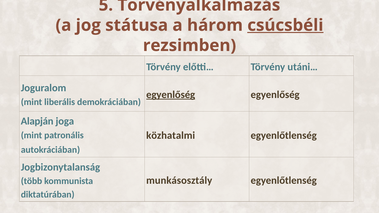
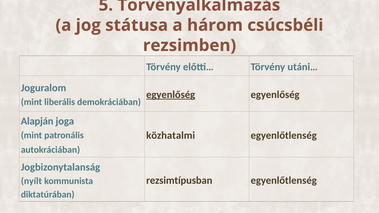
csúcsbéli underline: present -> none (285, 25)
munkásosztály: munkásosztály -> rezsimtípusban (179, 181)
több: több -> nyílt (31, 181)
